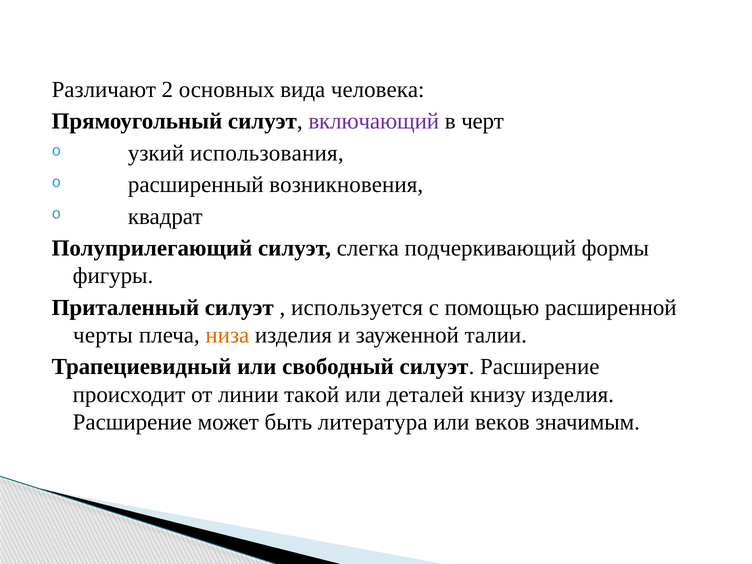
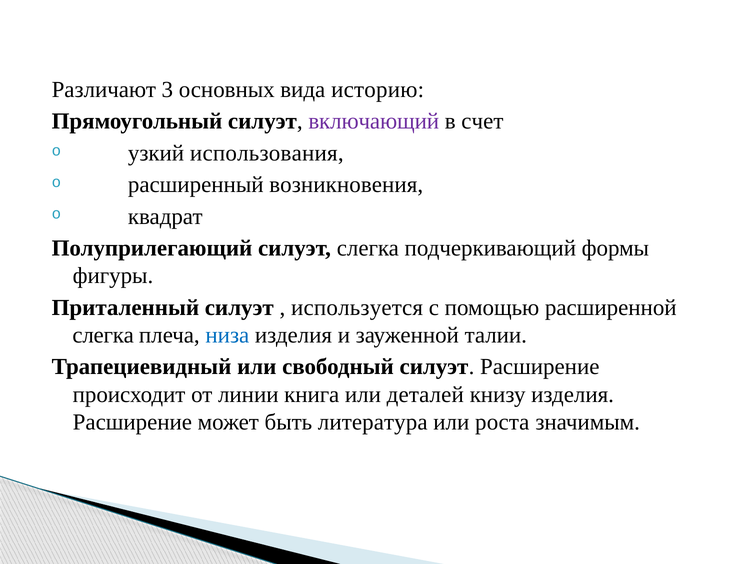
2: 2 -> 3 (167, 90)
человека: человека -> историю (378, 90)
черт: черт -> счет (482, 121)
черты: черты -> слегка (103, 335)
низа colour: orange -> blue (227, 335)
такой: такой -> книга (312, 394)
веков: веков -> роста (502, 422)
